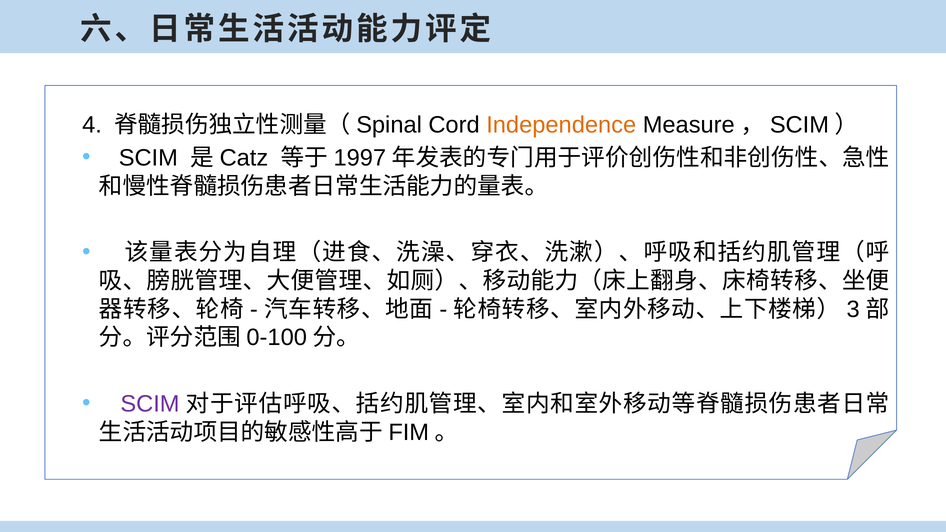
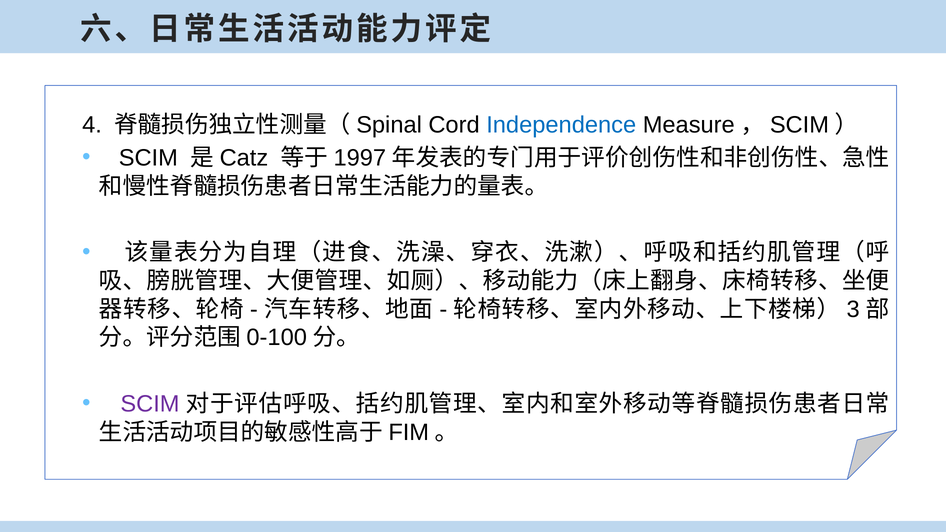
Independence colour: orange -> blue (561, 125)
